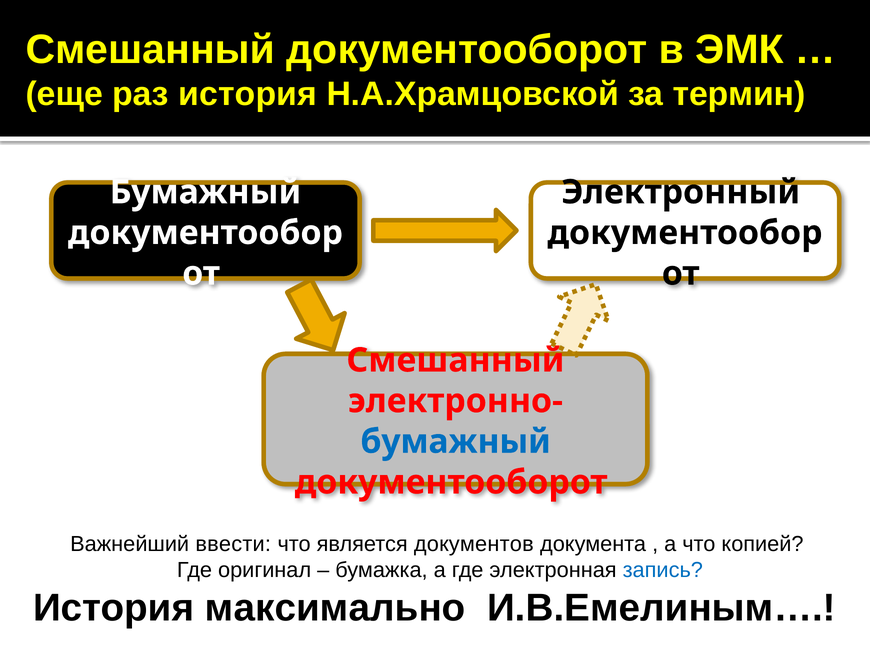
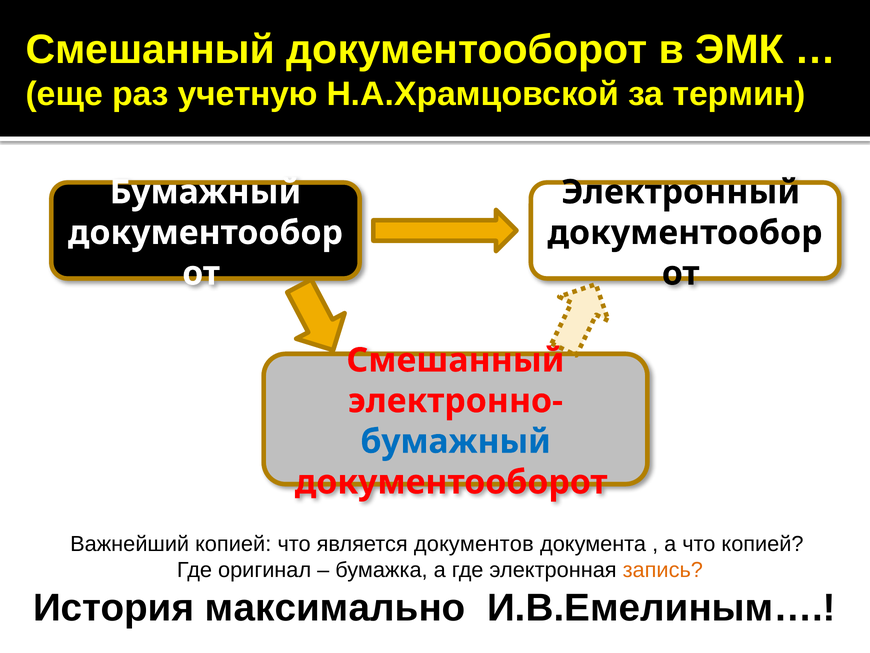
раз история: история -> учетную (248, 94)
Важнейший ввести: ввести -> копией (233, 544)
запись colour: blue -> orange (663, 570)
